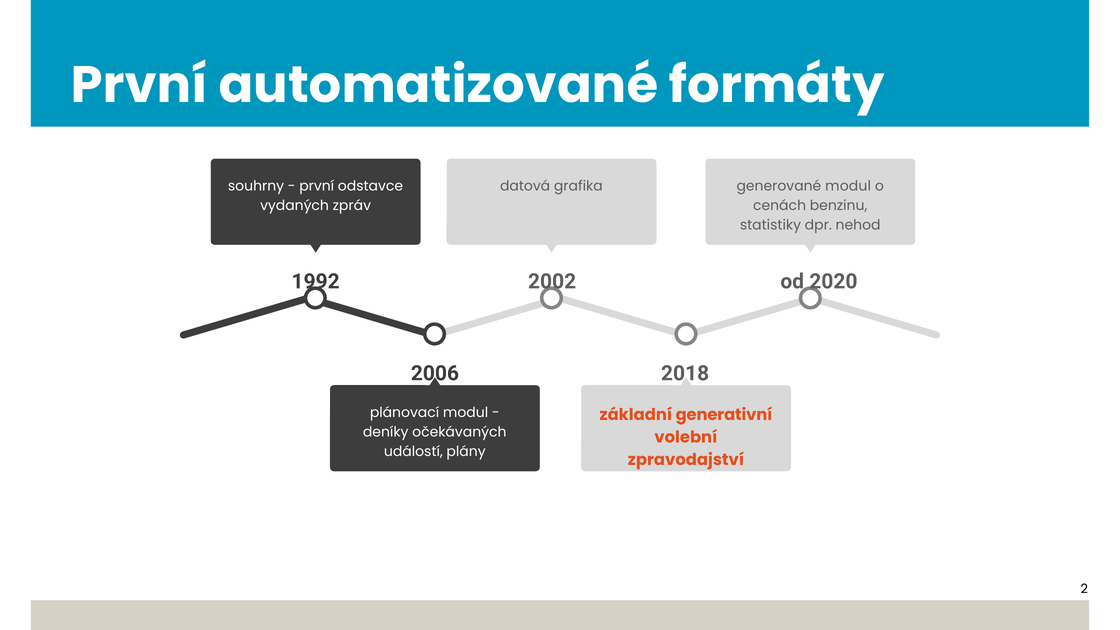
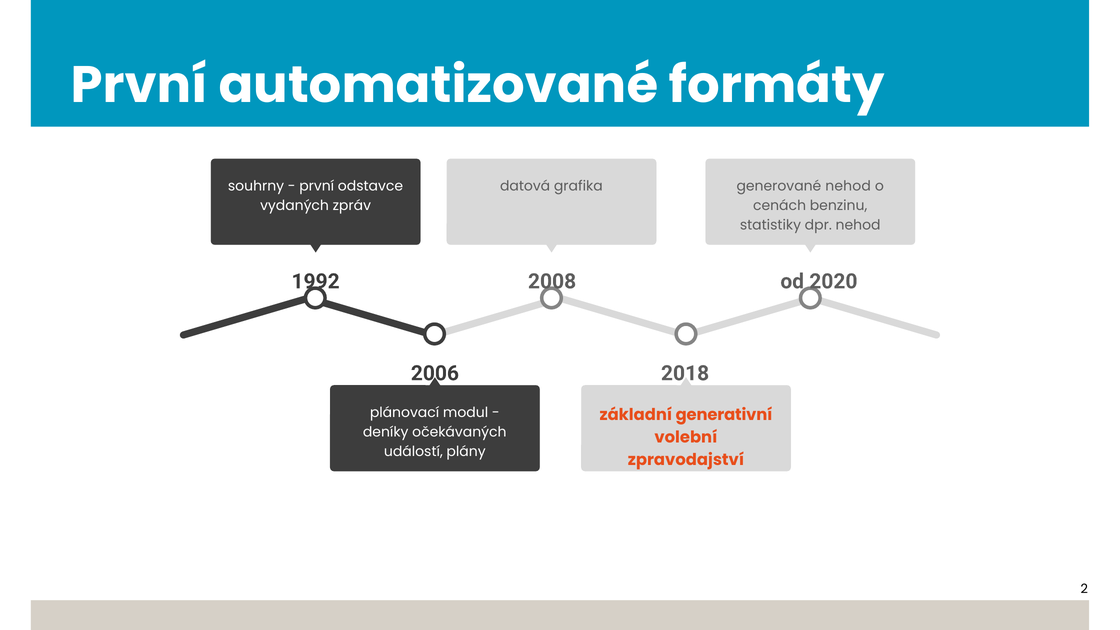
generované modul: modul -> nehod (848, 186)
2002: 2002 -> 2008 (552, 281)
